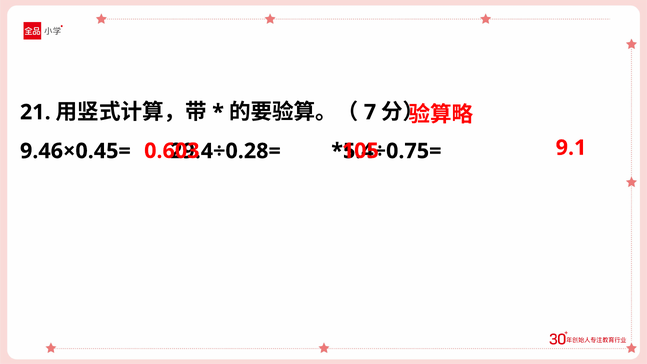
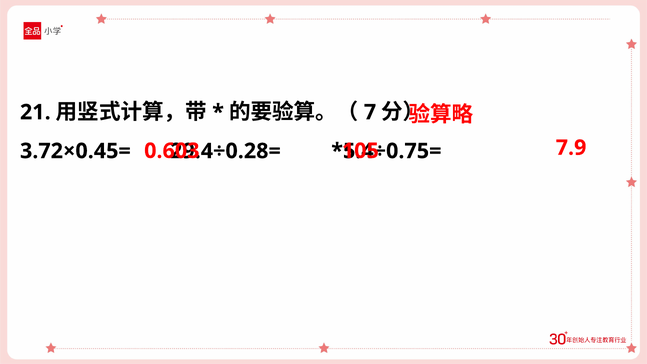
9.1: 9.1 -> 7.9 (571, 148)
9.46×0.45=: 9.46×0.45= -> 3.72×0.45= (75, 151)
